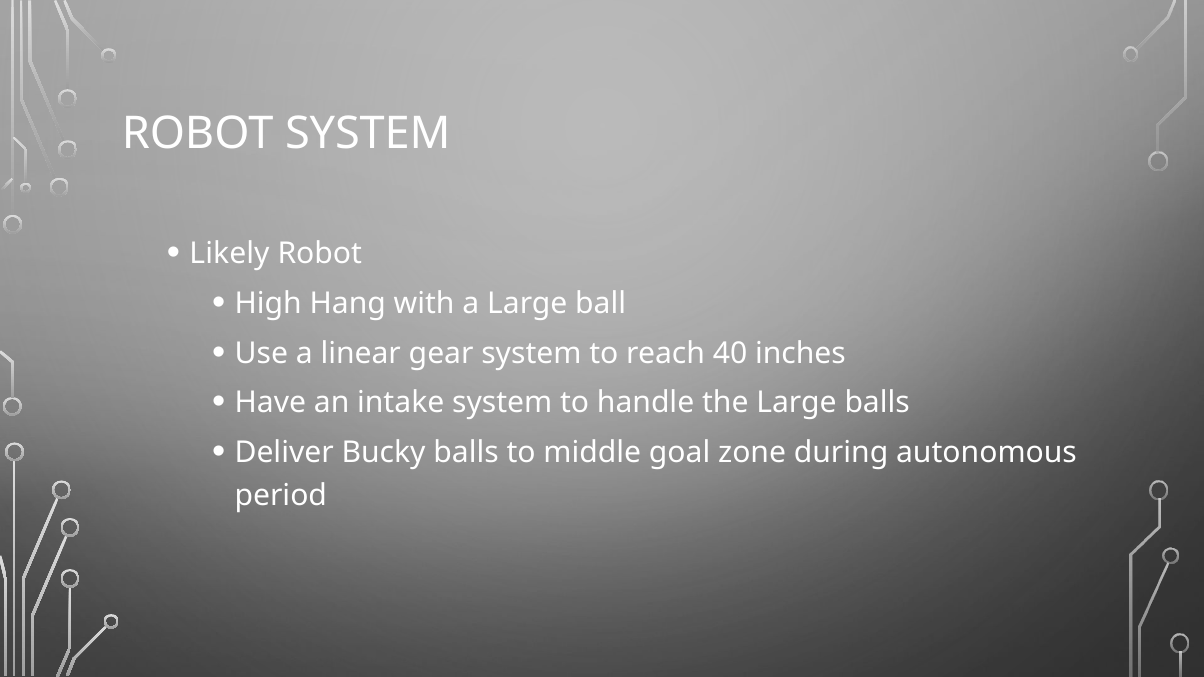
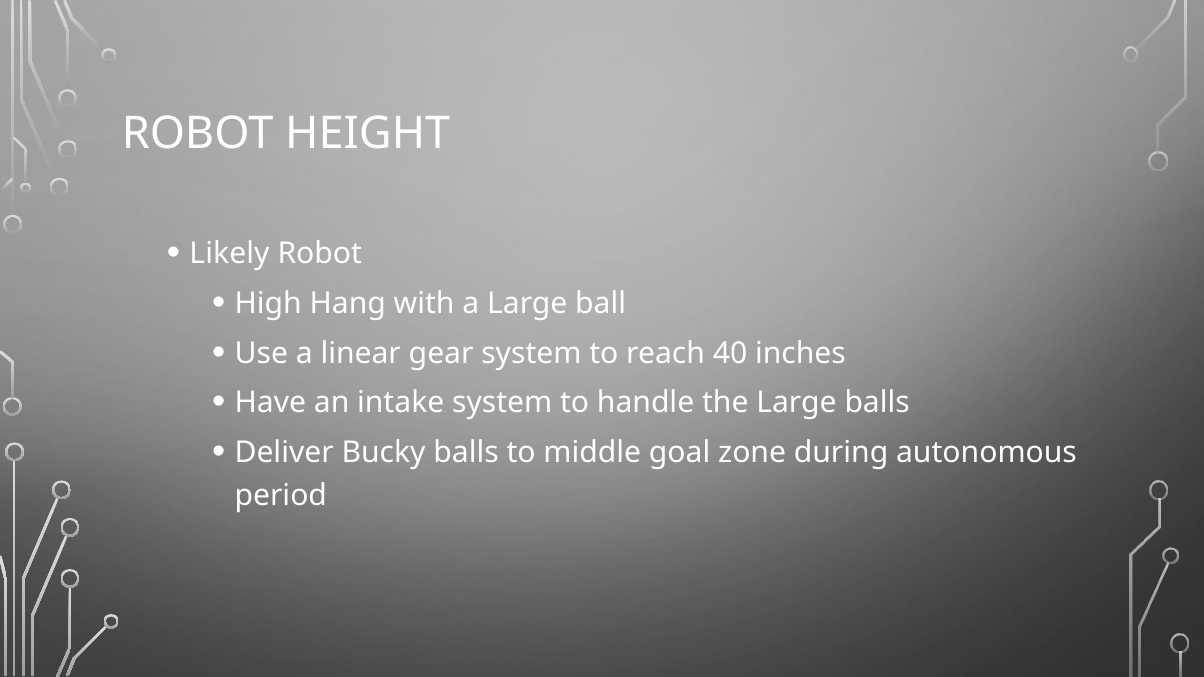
ROBOT SYSTEM: SYSTEM -> HEIGHT (368, 134)
